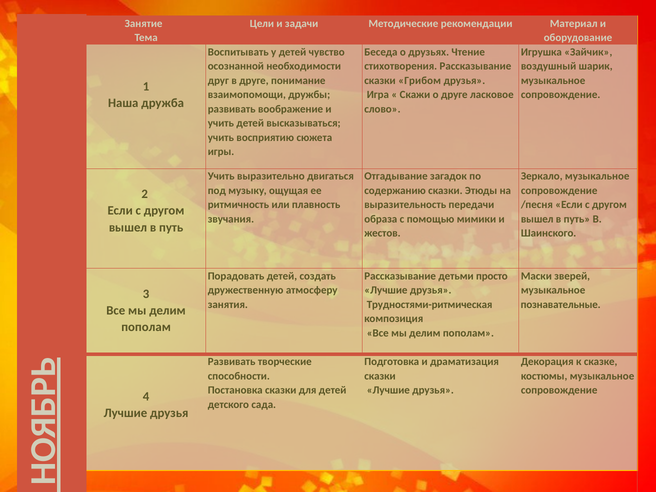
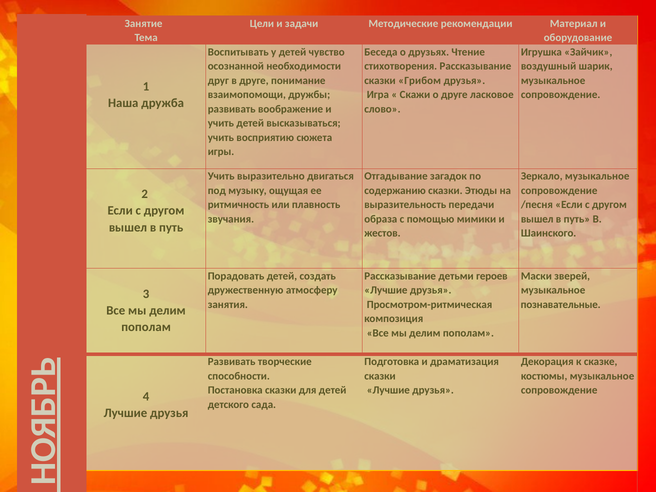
просто: просто -> героев (492, 276)
Трудностями-ритмическая: Трудностями-ритмическая -> Просмотром-ритмическая (430, 305)
